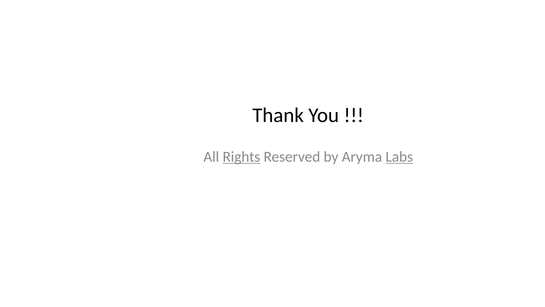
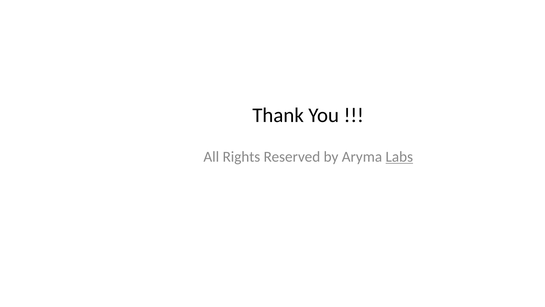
Rights underline: present -> none (241, 157)
